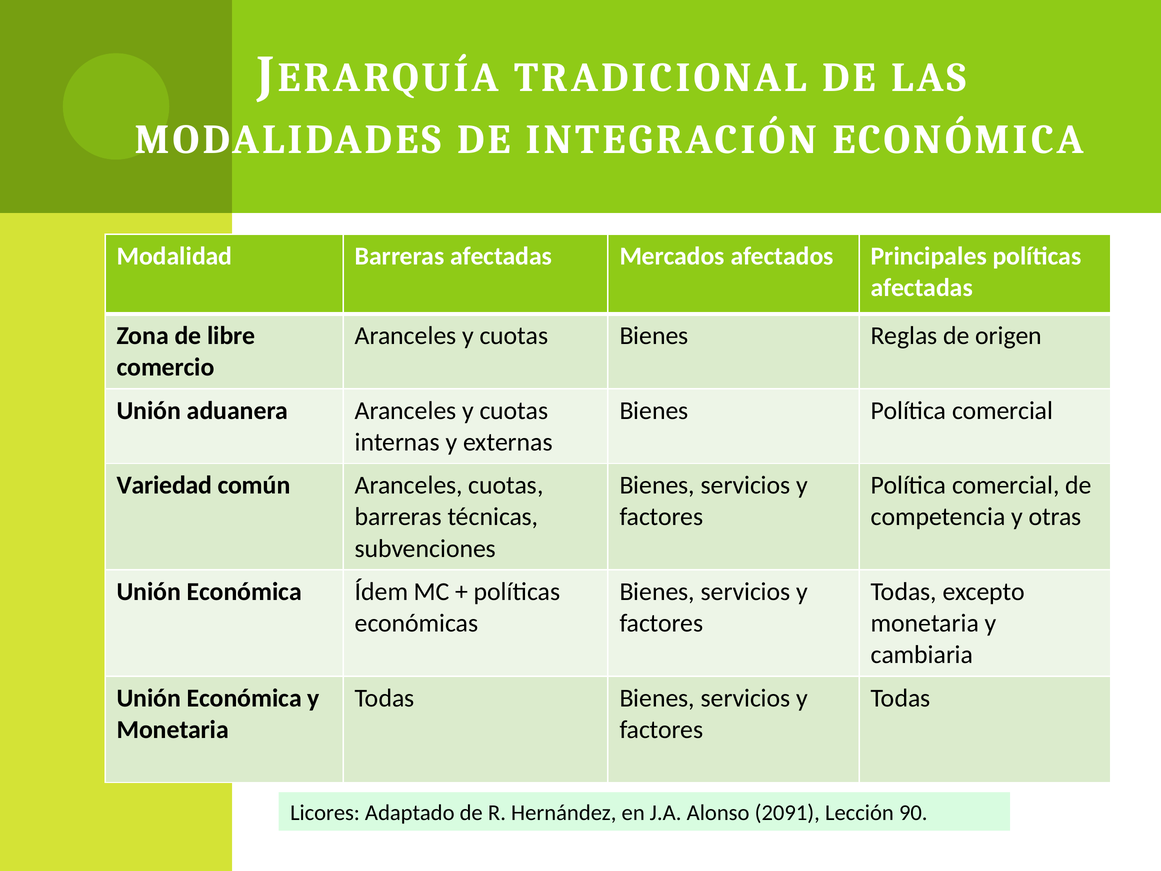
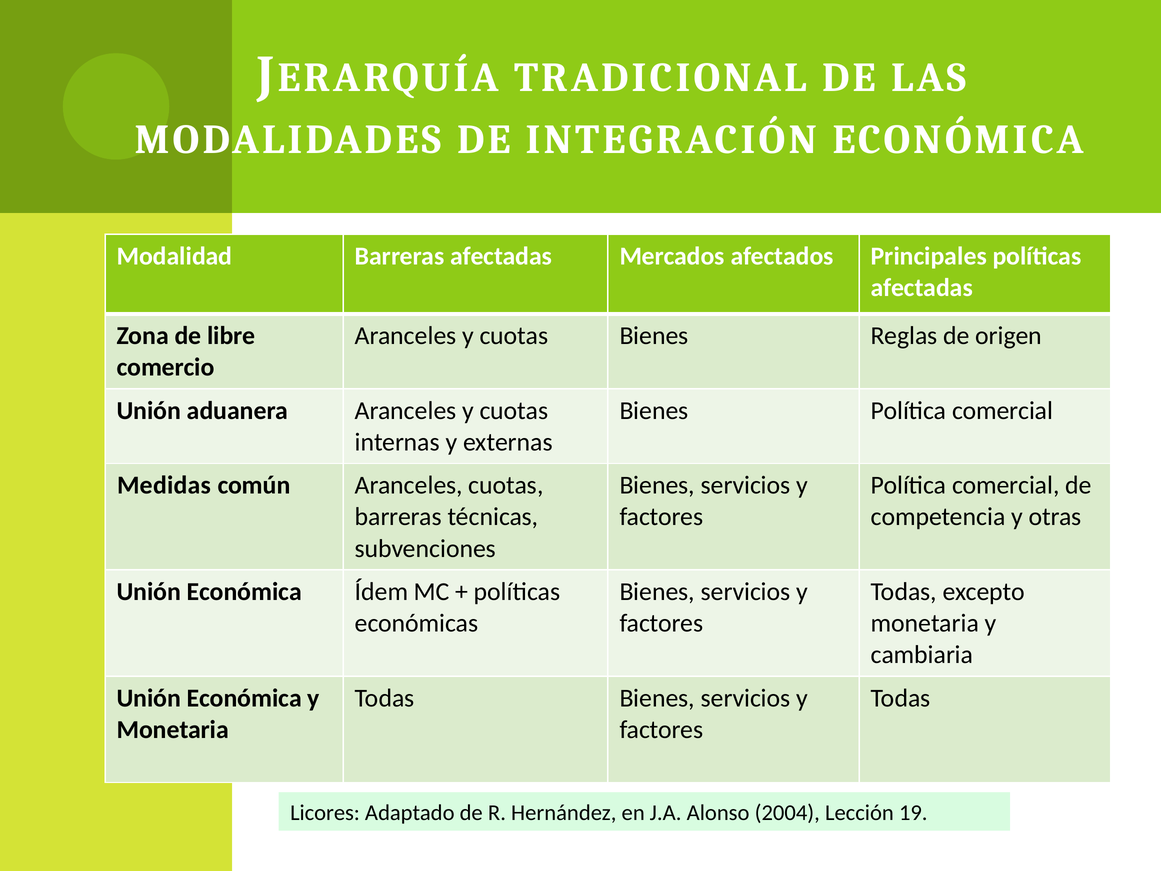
Variedad: Variedad -> Medidas (164, 485)
2091: 2091 -> 2004 (787, 813)
90: 90 -> 19 (913, 813)
